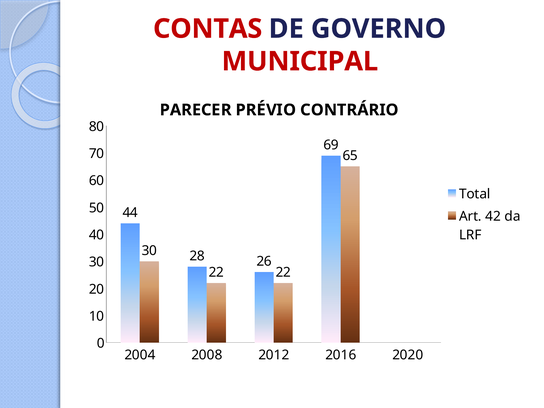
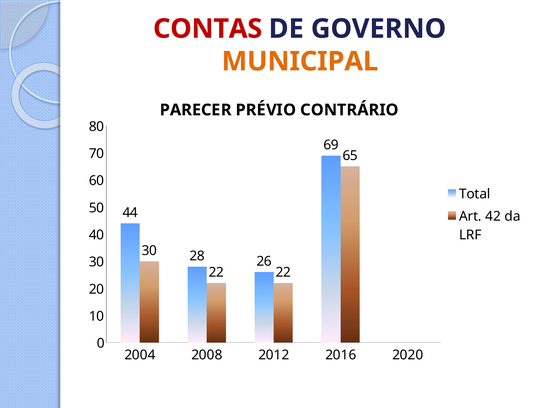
MUNICIPAL colour: red -> orange (300, 61)
